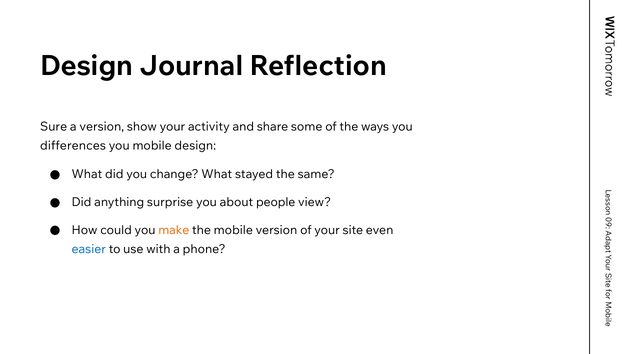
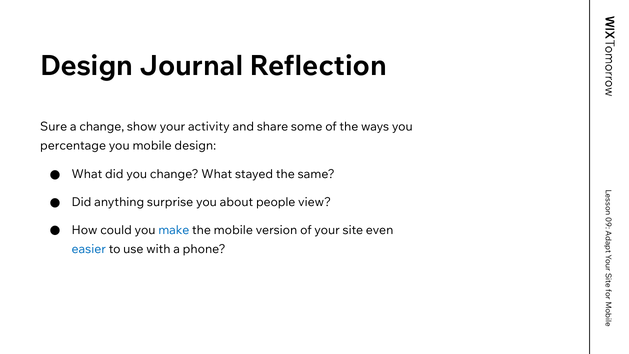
a version: version -> change (102, 127)
differences: differences -> percentage (73, 146)
make colour: orange -> blue (174, 230)
